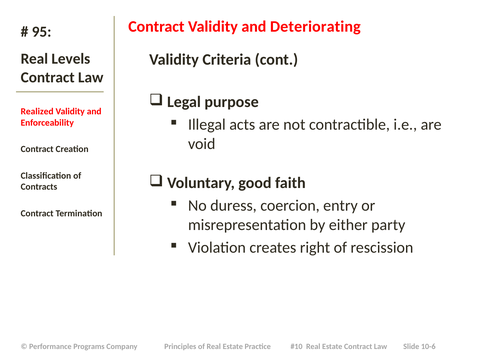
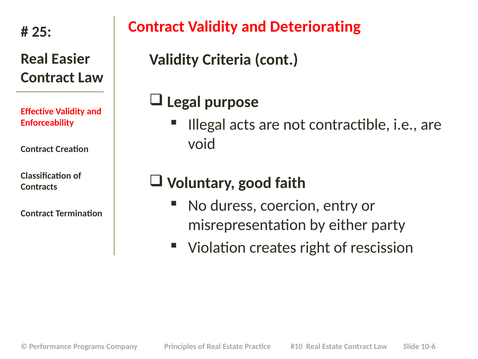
95: 95 -> 25 (42, 32)
Levels: Levels -> Easier (71, 59)
Realized: Realized -> Effective (37, 111)
